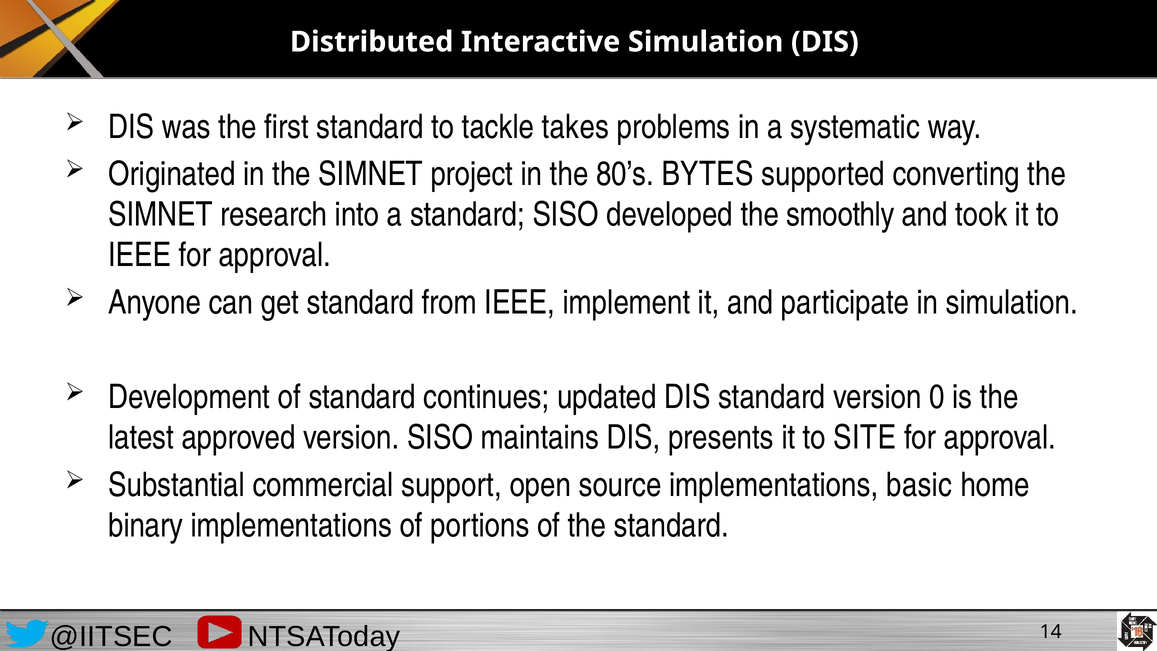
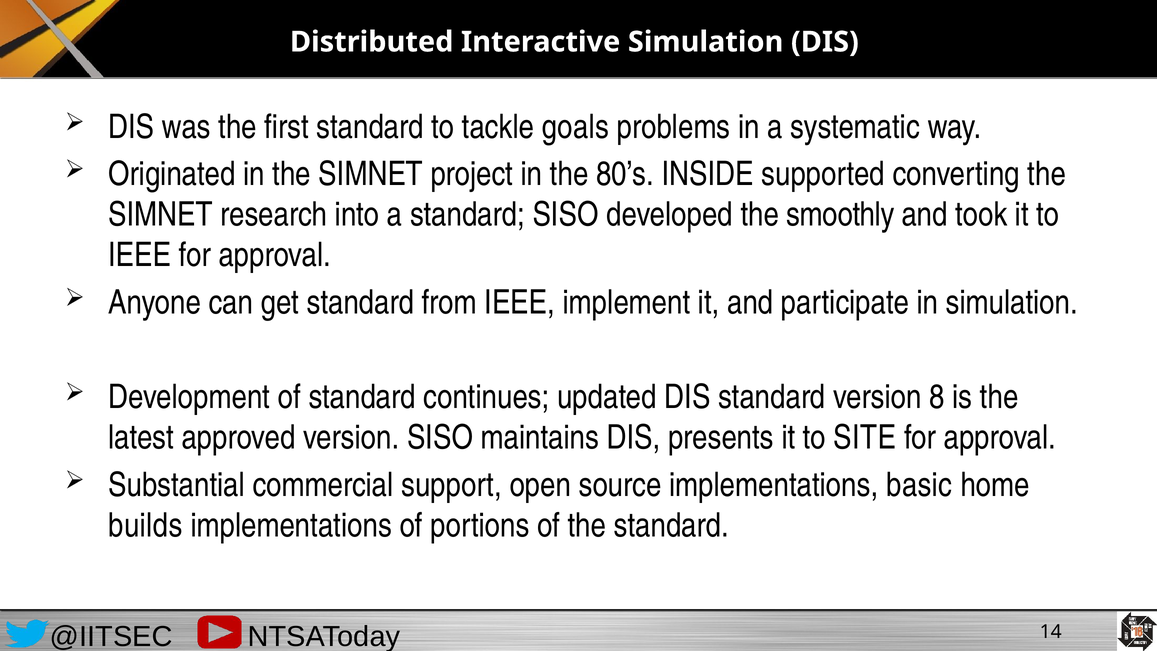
takes: takes -> goals (575, 127)
BYTES: BYTES -> INSIDE (708, 174)
0: 0 -> 8 (937, 397)
binary: binary -> builds (145, 525)
